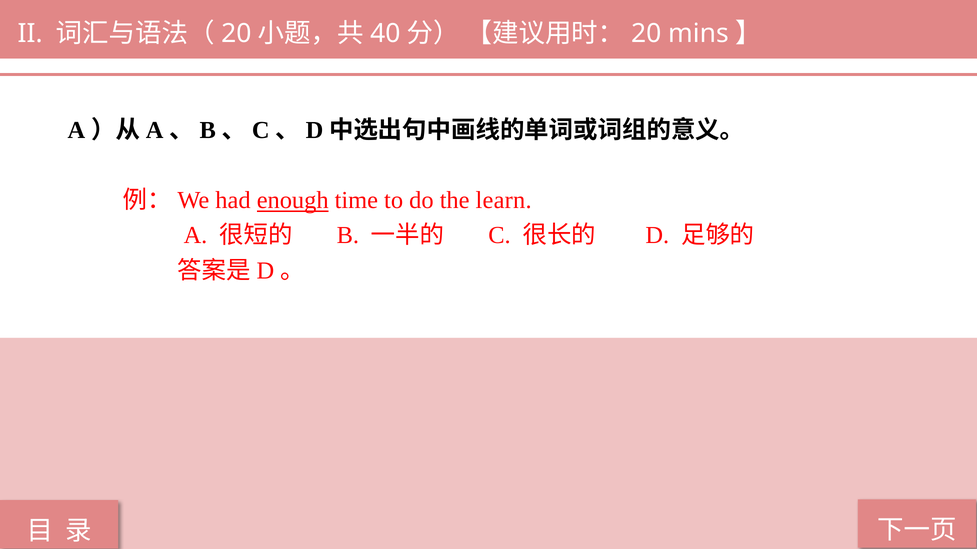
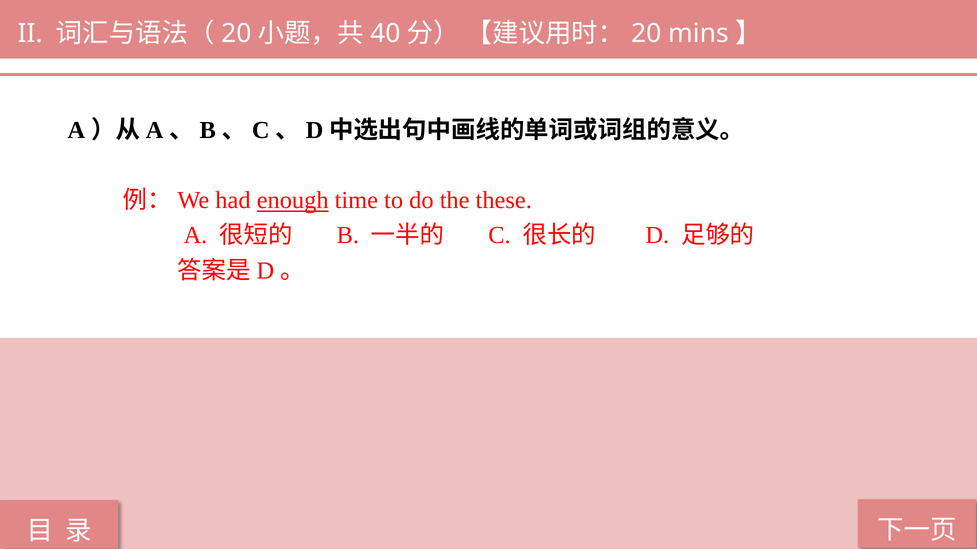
learn: learn -> these (504, 201)
